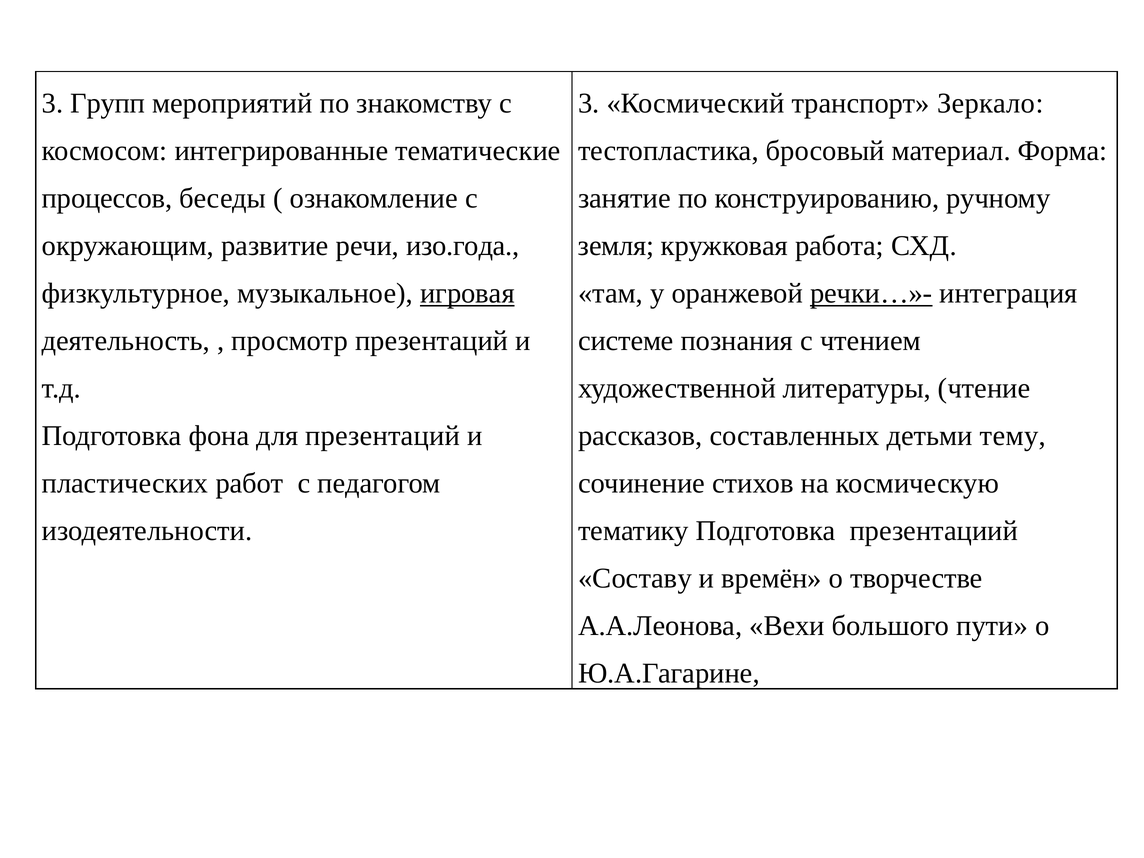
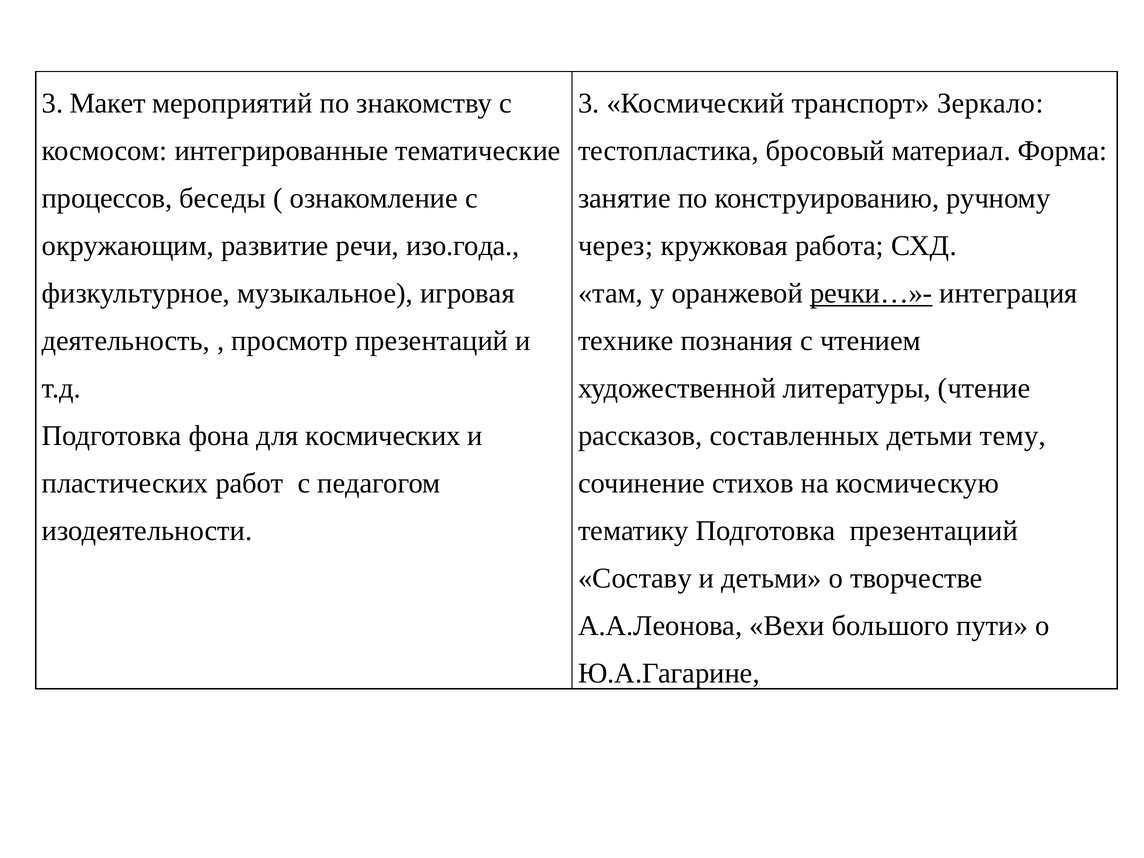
Групп: Групп -> Макет (108, 103)
земля: земля -> через (616, 246)
игровая underline: present -> none (467, 293)
системе: системе -> технике (626, 341)
для презентаций: презентаций -> космических (383, 436)
и времён: времён -> детьми (772, 578)
